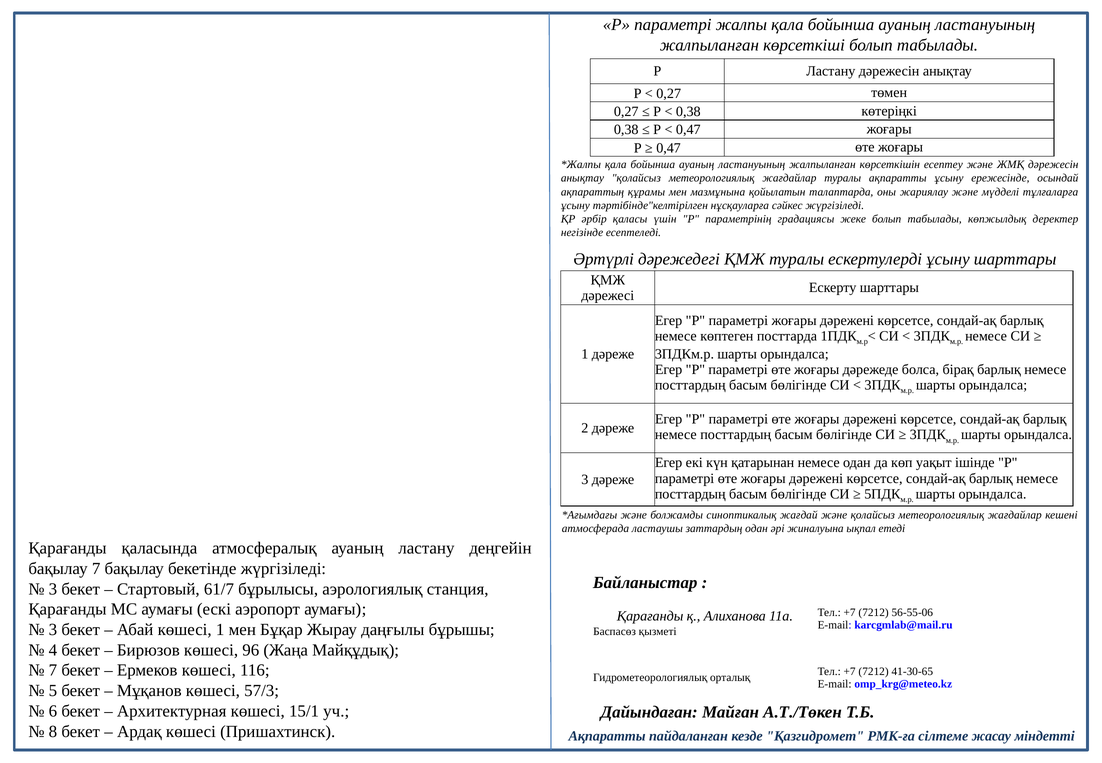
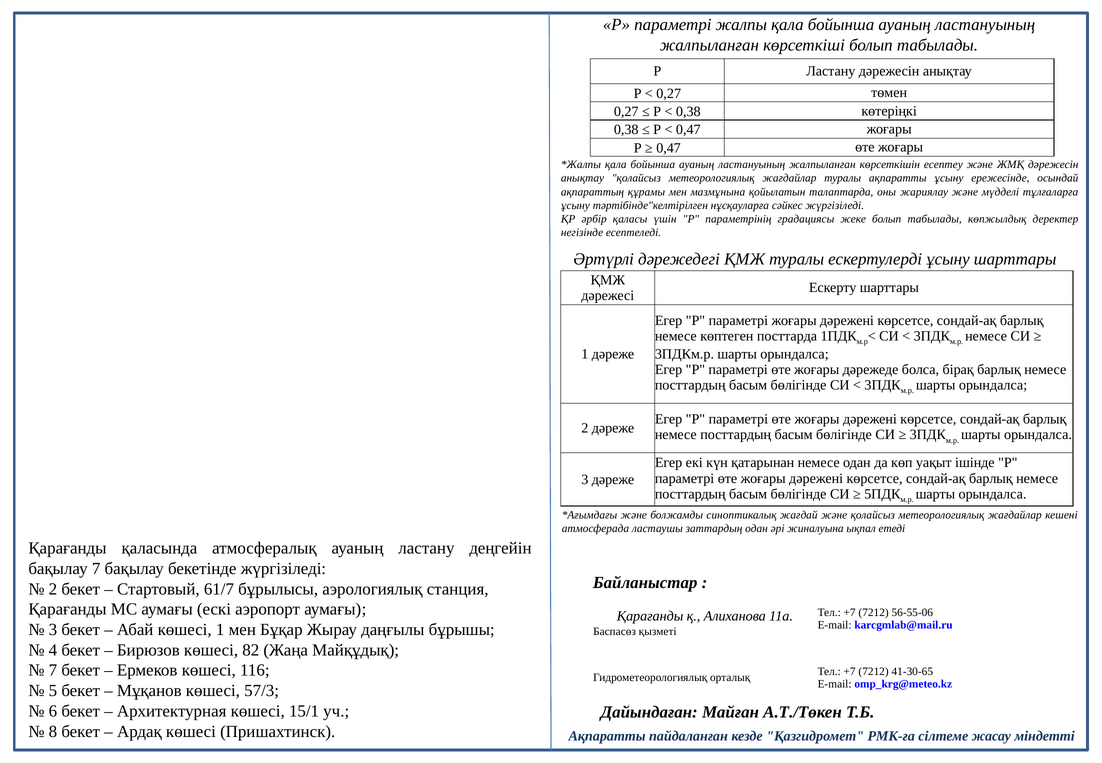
3: 3 -> 2 (53, 589)
96: 96 -> 82 (251, 650)
